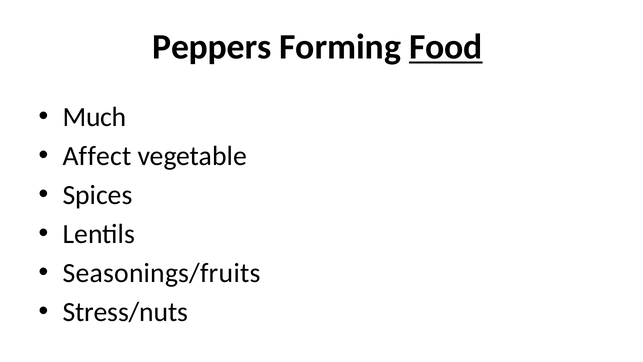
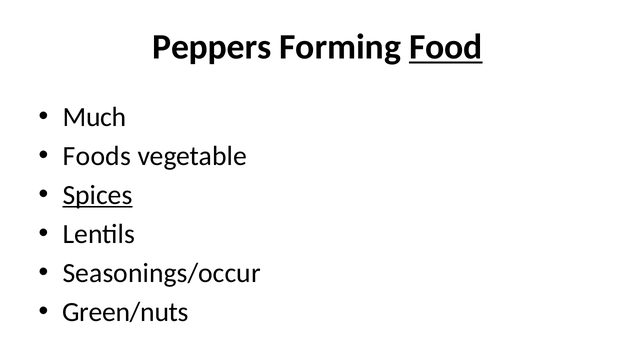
Affect: Affect -> Foods (97, 156)
Spices underline: none -> present (98, 195)
Seasonings/fruits: Seasonings/fruits -> Seasonings/occur (162, 273)
Stress/nuts: Stress/nuts -> Green/nuts (125, 312)
